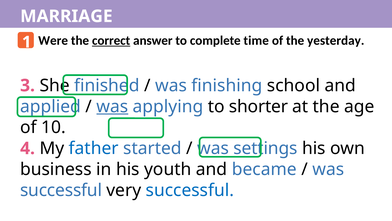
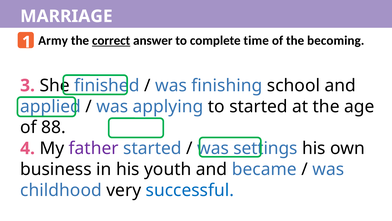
Were: Were -> Army (53, 40)
yesterday: yesterday -> becoming (336, 40)
was underline: present -> none (112, 106)
to shorter: shorter -> started (258, 106)
10: 10 -> 88 (53, 127)
father colour: blue -> purple (94, 148)
successful: successful -> childhood (61, 190)
